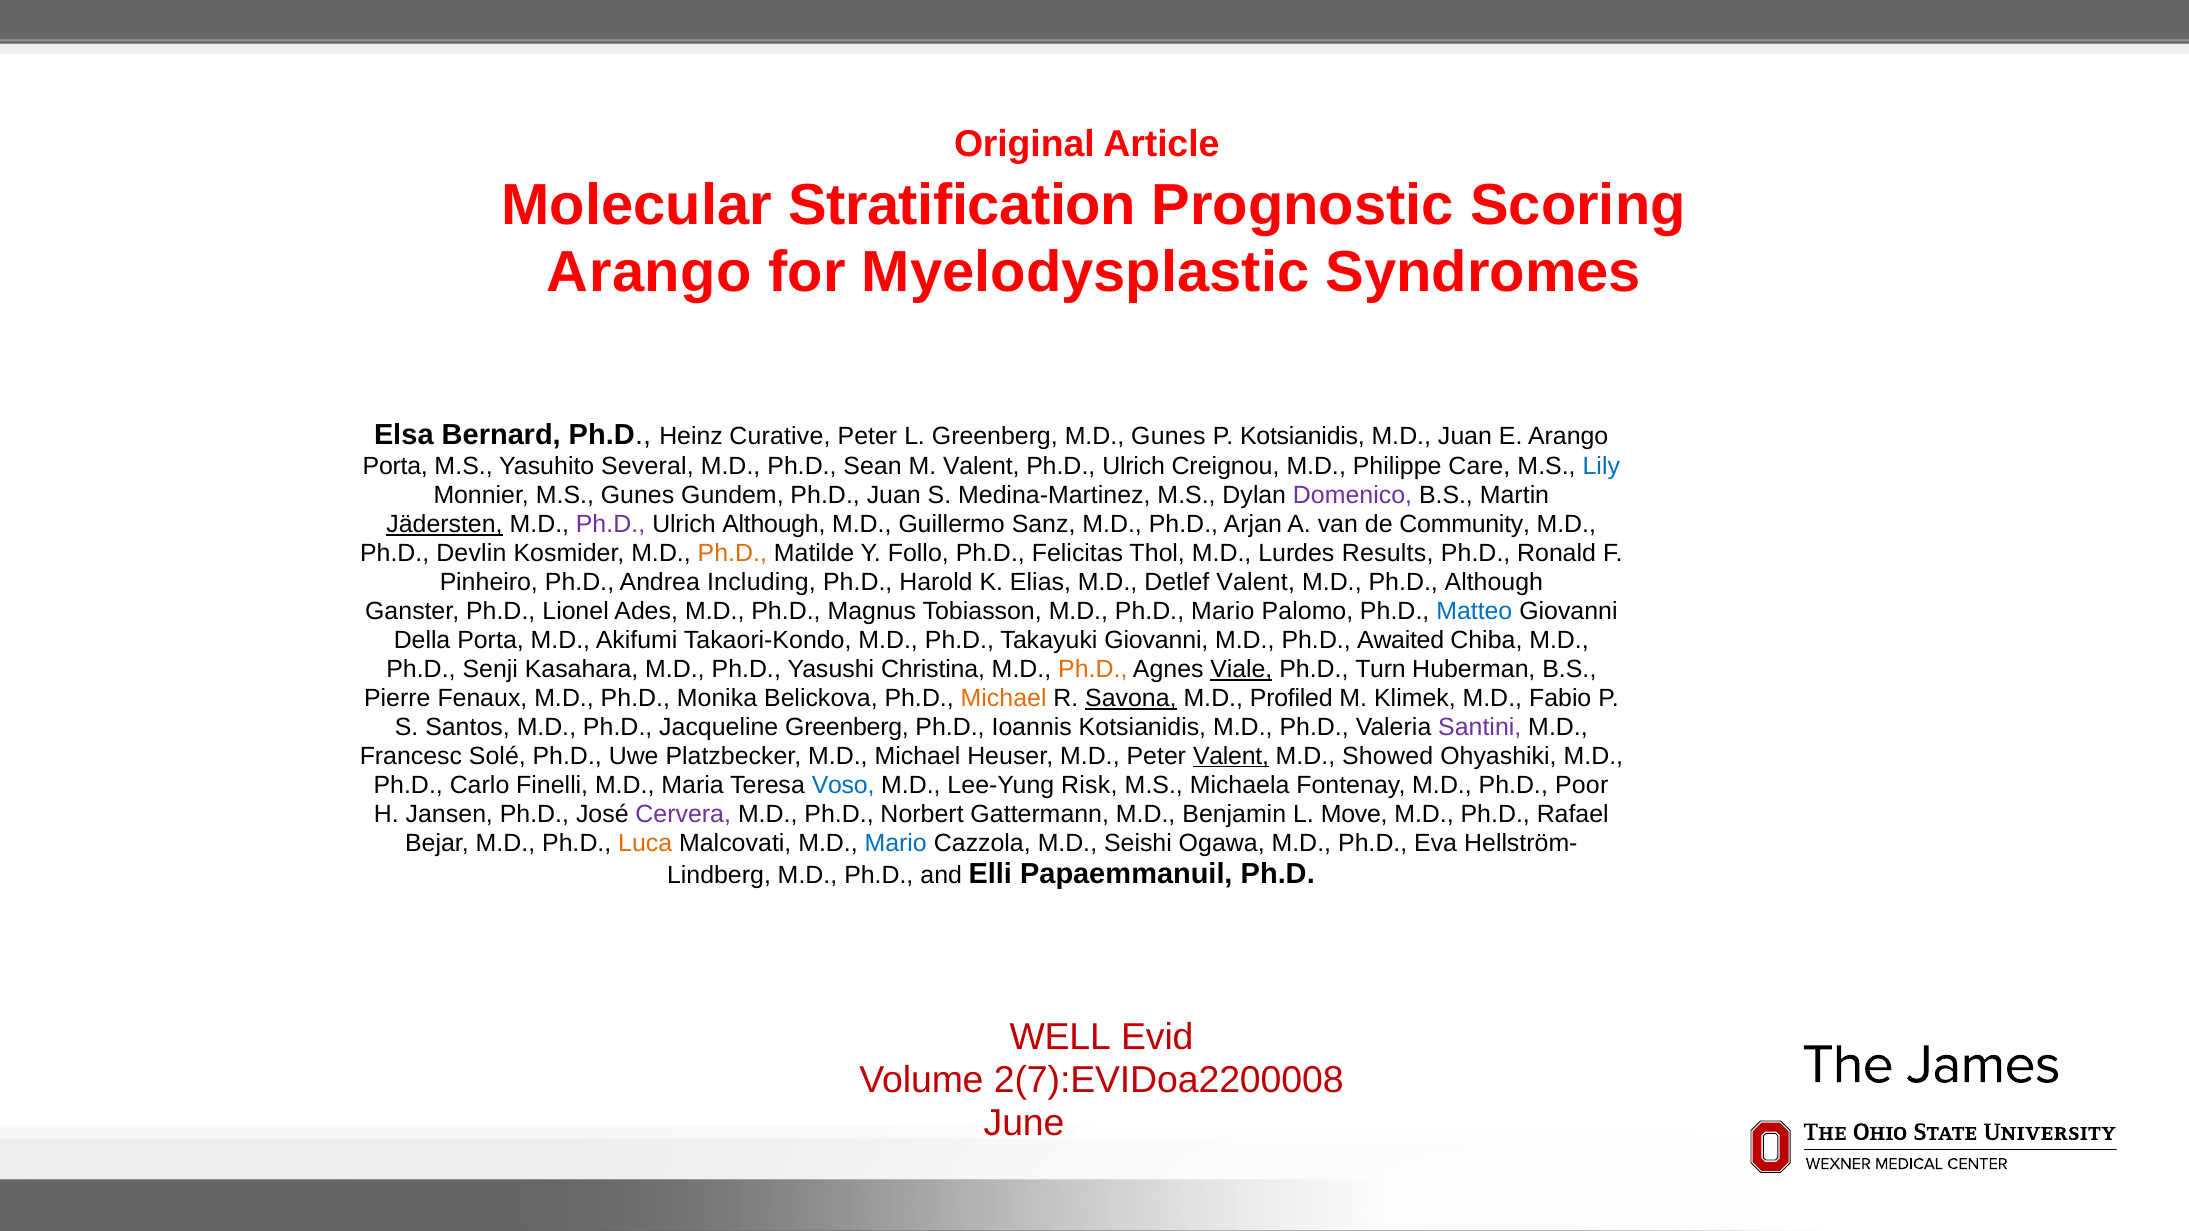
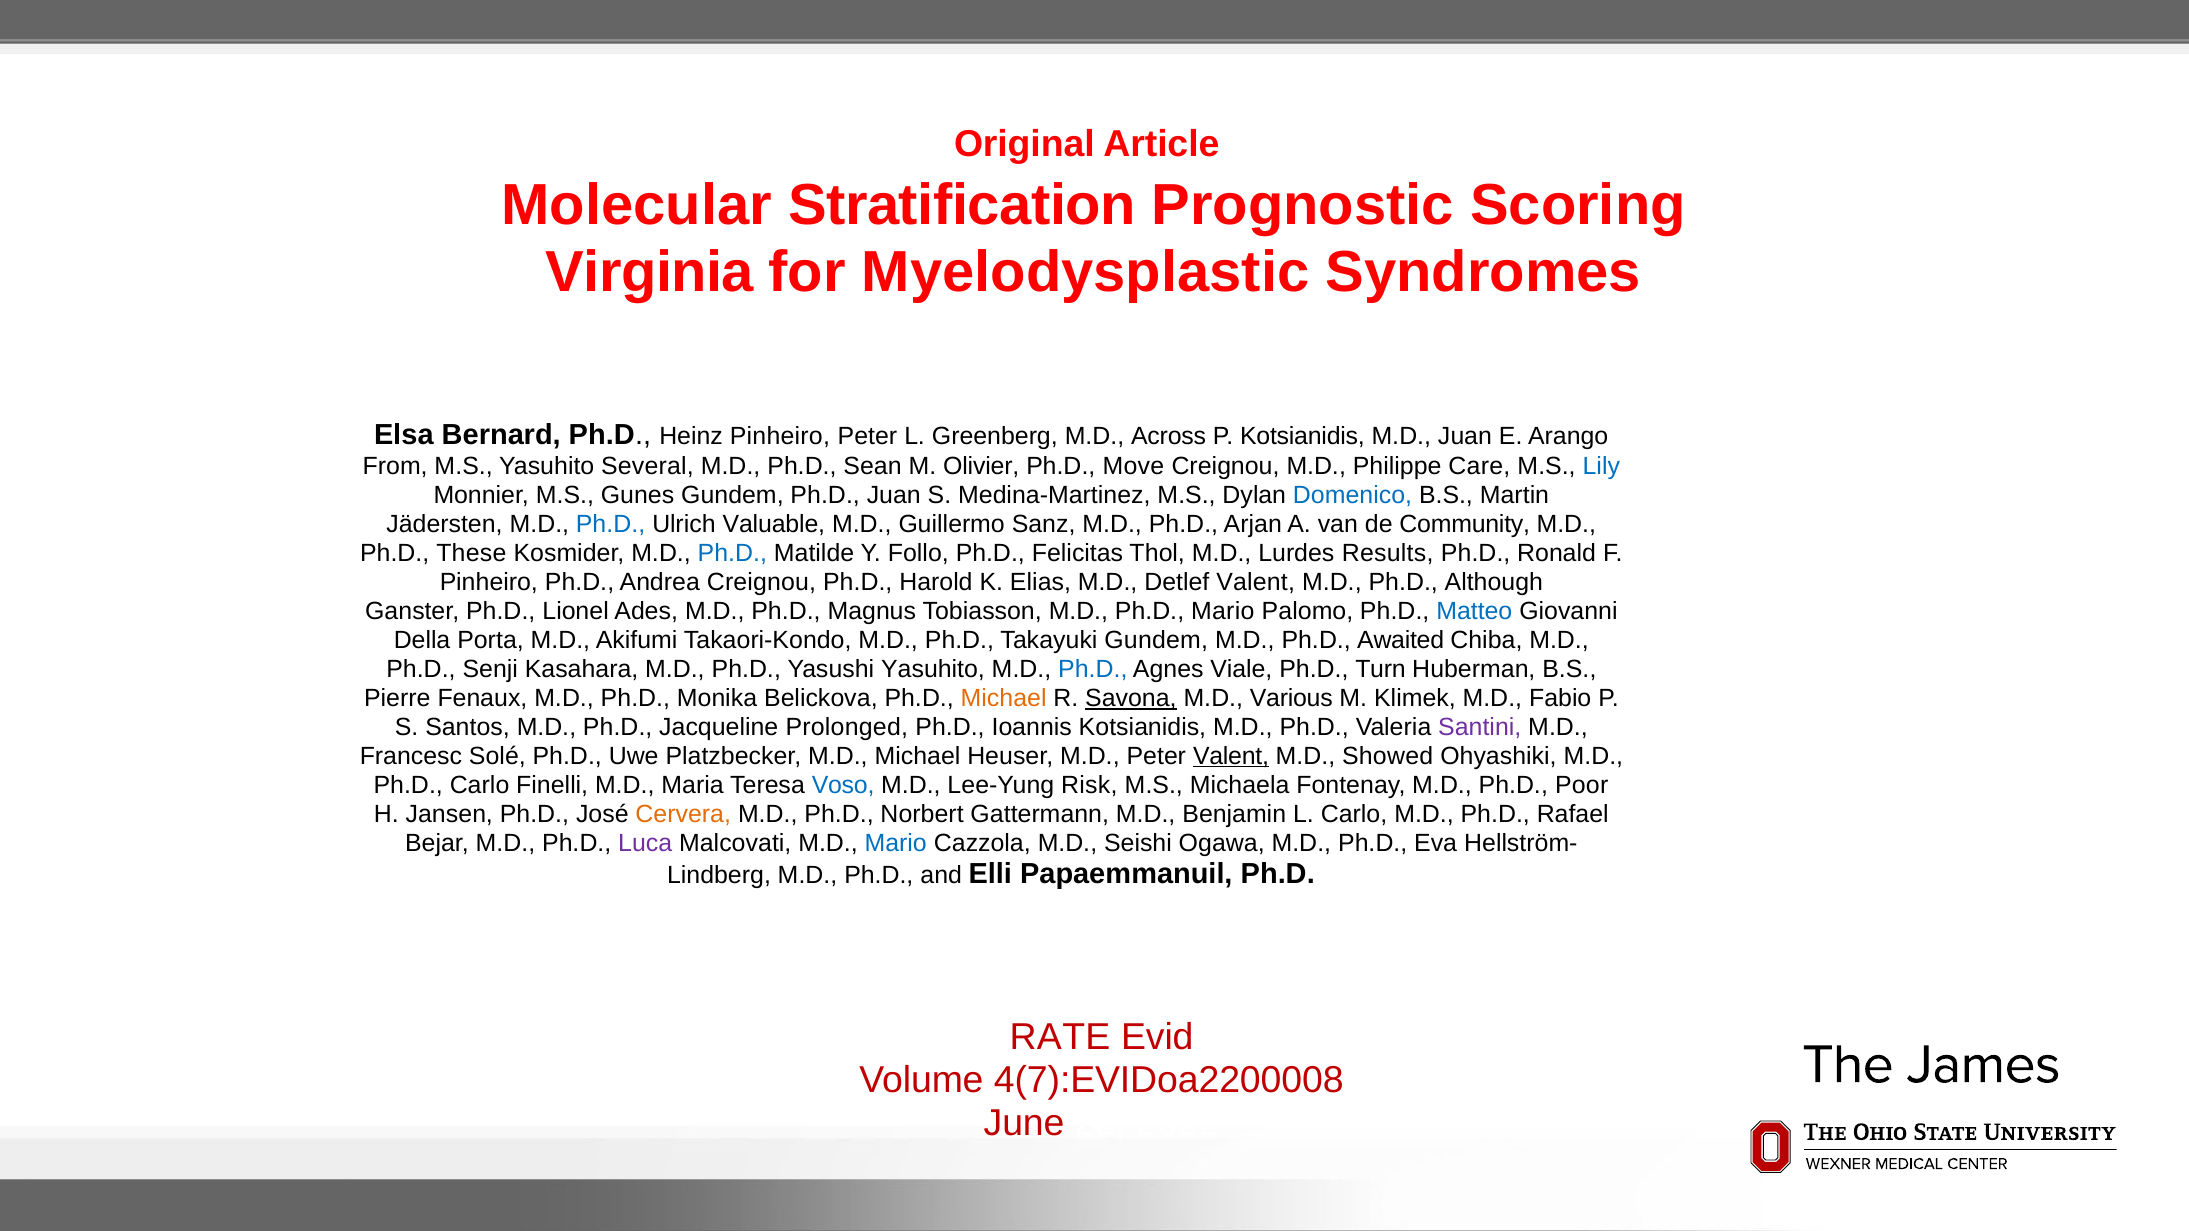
Arango: Arango -> Virginia (650, 272)
Heinz Curative: Curative -> Pinheiro (780, 437)
M.D Gunes: Gunes -> Across (1169, 437)
Porta: Porta -> From (395, 467)
M Valent: Valent -> Olivier (981, 467)
Ulrich: Ulrich -> Move (1133, 467)
Domenico colour: purple -> blue (1353, 496)
Jädersten underline: present -> none (444, 525)
Ph.D colour: purple -> blue (610, 525)
Ulrich Although: Although -> Valuable (774, 525)
Devlin: Devlin -> These (471, 553)
Ph.D colour: orange -> blue (732, 553)
Andrea Including: Including -> Creignou (761, 582)
Takayuki Giovanni: Giovanni -> Gundem (1156, 640)
Yasushi Christina: Christina -> Yasuhito (933, 669)
Ph.D colour: orange -> blue (1093, 669)
Viale underline: present -> none (1241, 669)
Profiled: Profiled -> Various (1291, 698)
Jacqueline Greenberg: Greenberg -> Prolonged (847, 727)
Cervera colour: purple -> orange (683, 814)
L Move: Move -> Carlo (1354, 814)
Luca colour: orange -> purple (645, 843)
WELL: WELL -> RATE (1060, 1037)
2(7):EVIDoa2200008: 2(7):EVIDoa2200008 -> 4(7):EVIDoa2200008 (1169, 1080)
